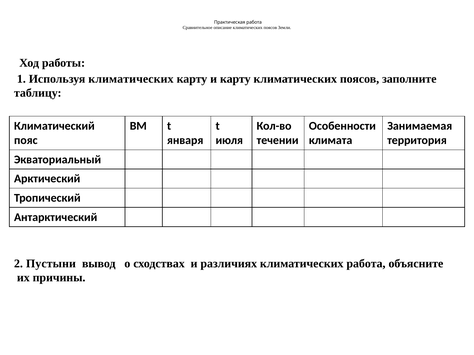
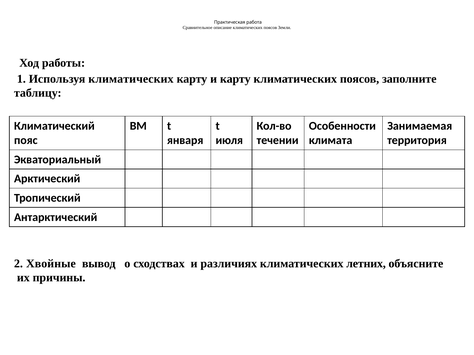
Пустыни: Пустыни -> Хвойные (51, 264)
климатических работа: работа -> летних (366, 264)
